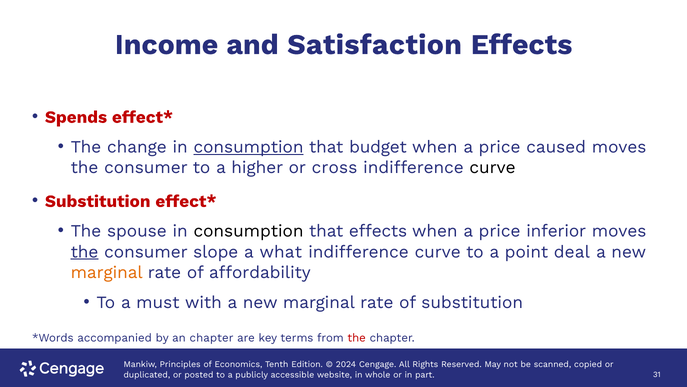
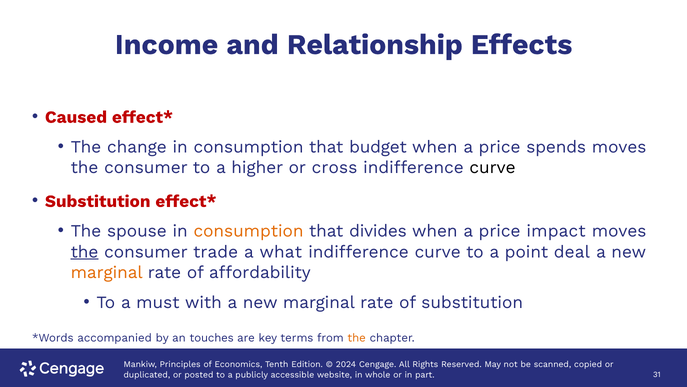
Satisfaction: Satisfaction -> Relationship (375, 45)
Spends: Spends -> Caused (76, 117)
consumption underline: present -> none (249, 147)
caused: caused -> spends (556, 147)
consumption colour: black -> orange (249, 231)
that effects: effects -> divides (378, 231)
inferior: inferior -> impact (556, 231)
slope: slope -> trade (216, 251)
an chapter: chapter -> touches (212, 337)
the colour: red -> orange (357, 337)
